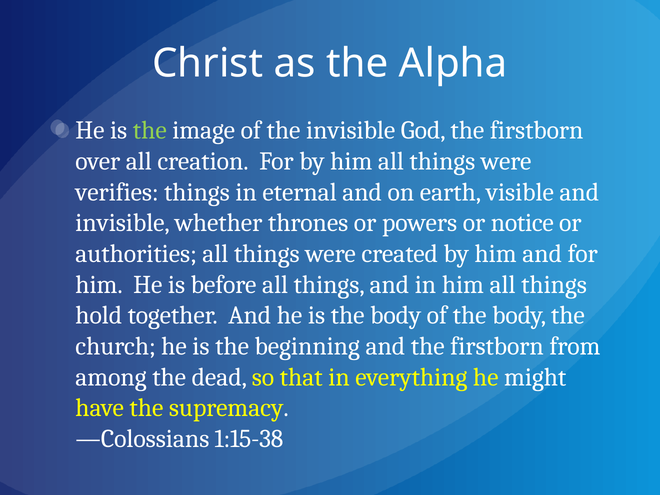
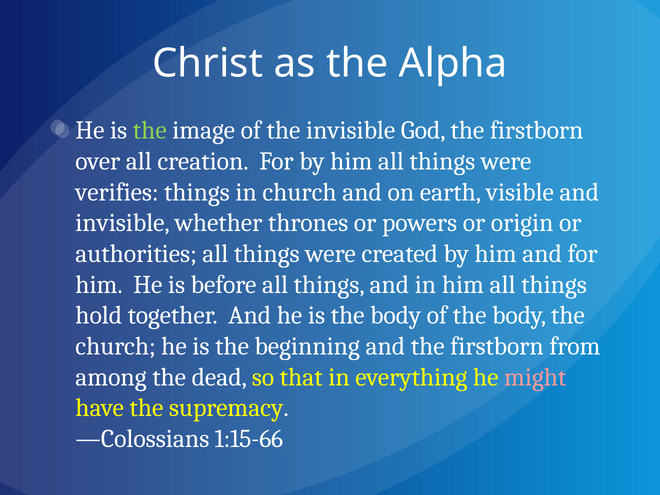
in eternal: eternal -> church (300, 192)
notice: notice -> origin (522, 223)
might colour: white -> pink (535, 377)
1:15-38: 1:15-38 -> 1:15-66 (249, 439)
